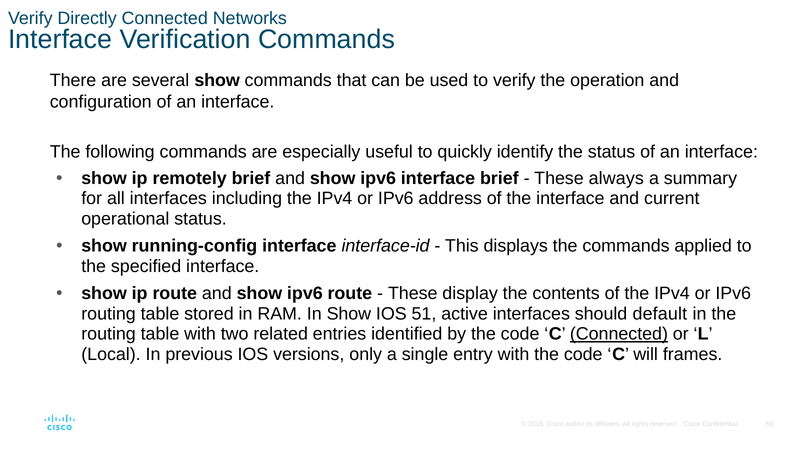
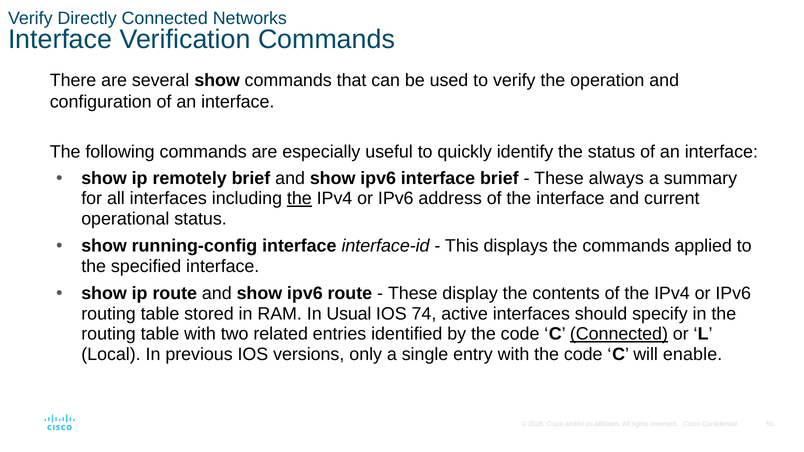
the underline: none -> present (299, 199)
In Show: Show -> Usual (349, 314)
51: 51 -> 74 (424, 314)
default: default -> specify (660, 314)
frames: frames -> enable (693, 355)
